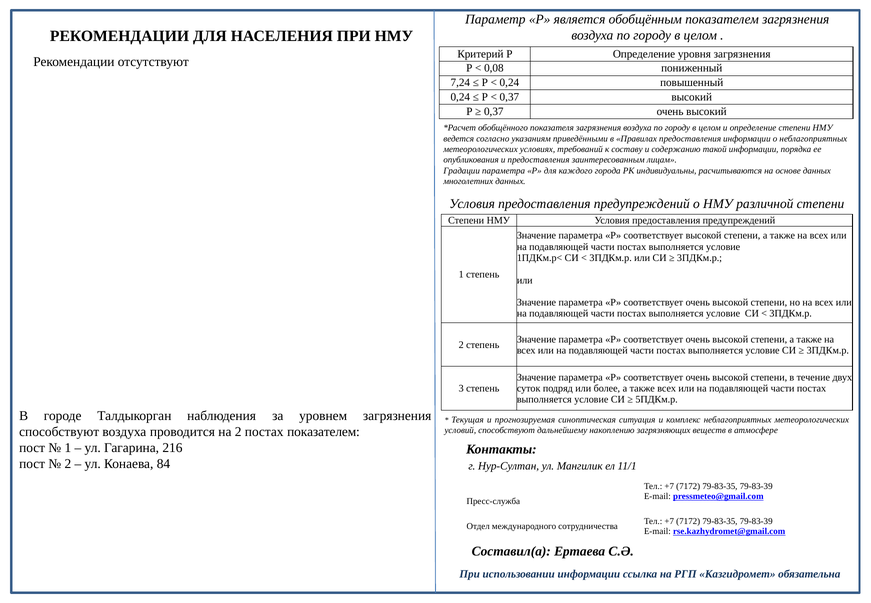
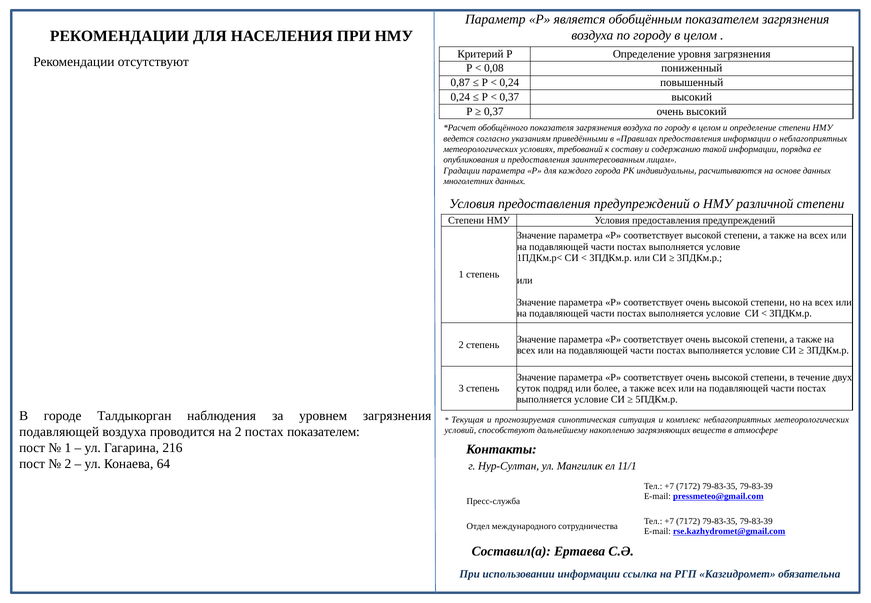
7,24: 7,24 -> 0,87 (460, 83)
способствуют: способствуют -> подавляющей (59, 432)
84: 84 -> 64 (163, 464)
